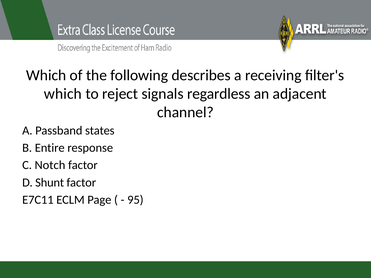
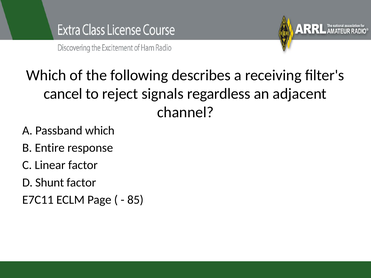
which: which -> cancel (63, 94)
Passband states: states -> which (100, 131)
Notch: Notch -> Linear (50, 165)
95: 95 -> 85 (135, 200)
